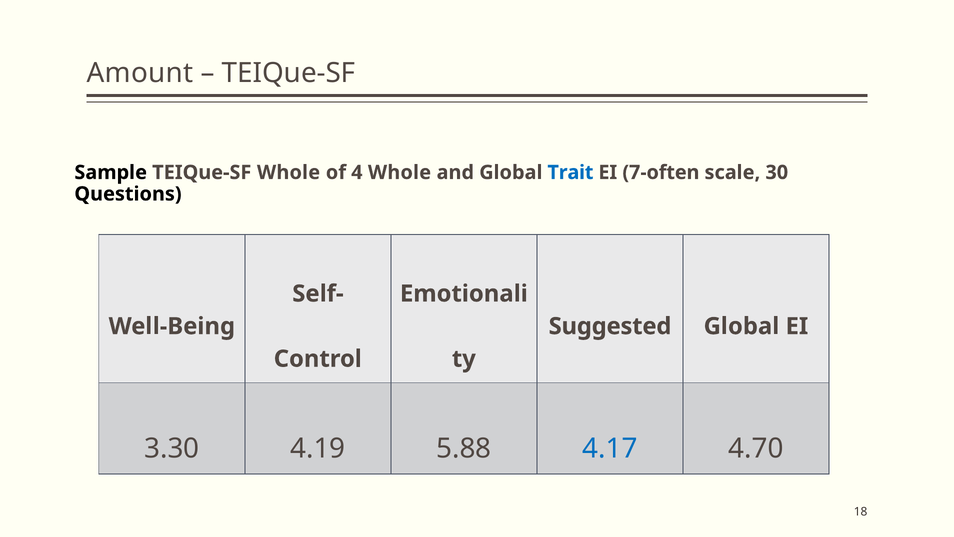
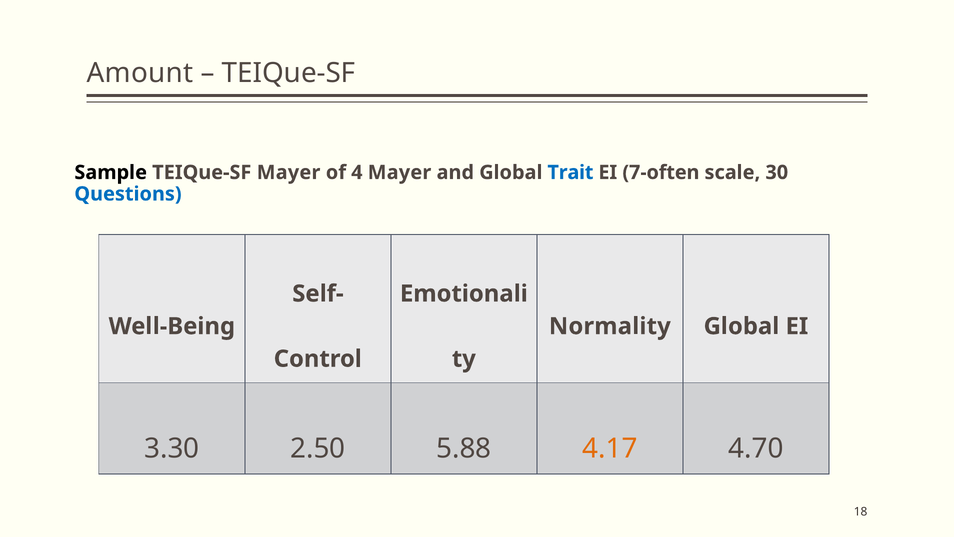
TEIQue-SF Whole: Whole -> Mayer (289, 172)
4 Whole: Whole -> Mayer (400, 172)
Questions colour: black -> blue (128, 194)
Suggested: Suggested -> Normality (610, 326)
4.19: 4.19 -> 2.50 (318, 448)
4.17 colour: blue -> orange (610, 448)
